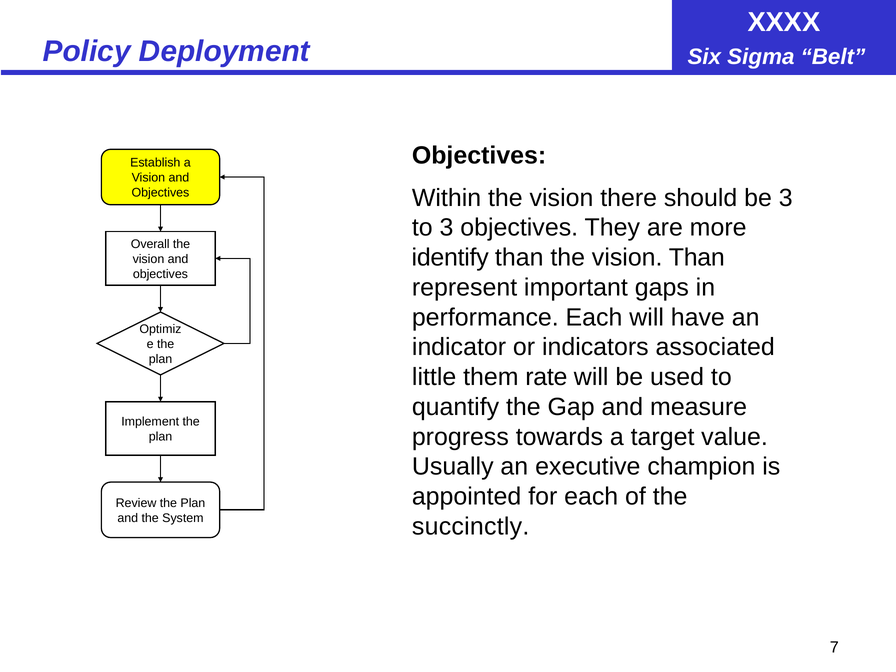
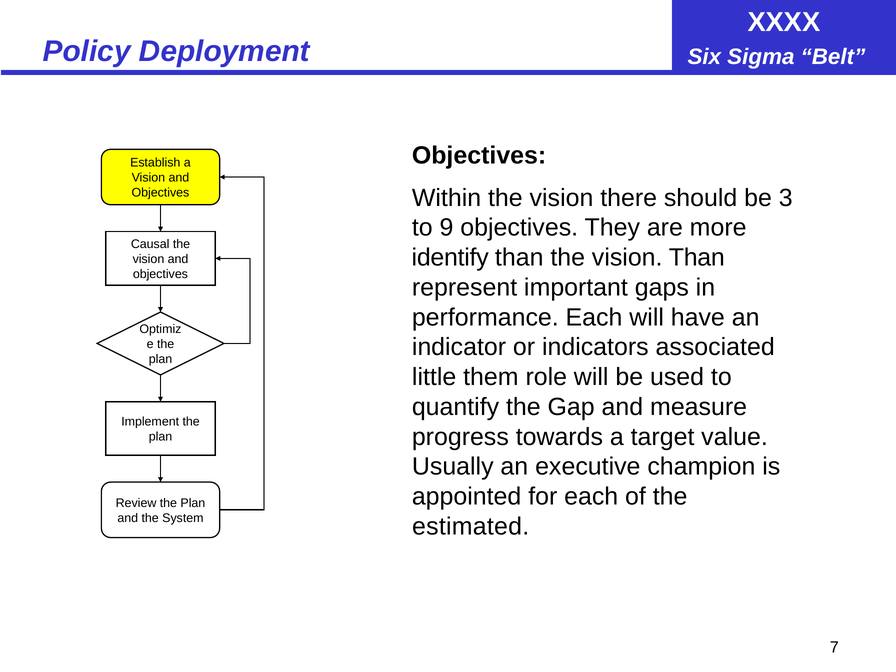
to 3: 3 -> 9 (447, 228)
Overall: Overall -> Causal (150, 244)
rate: rate -> role (546, 377)
succinctly: succinctly -> estimated (471, 526)
